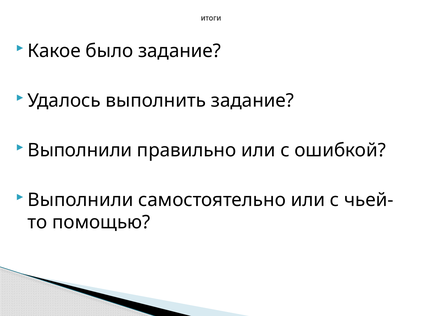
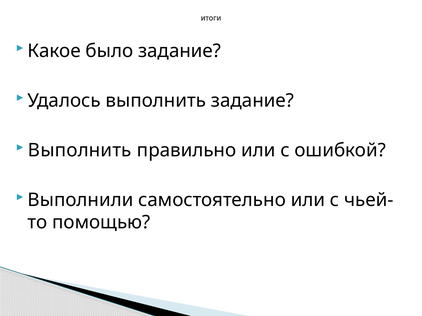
Выполнили: Выполнили -> Выполнить (80, 150)
